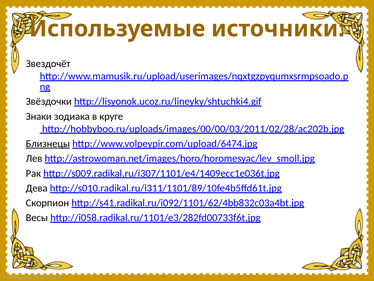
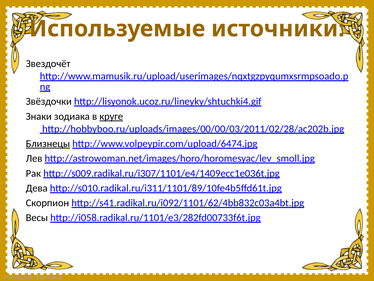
круге underline: none -> present (111, 116)
